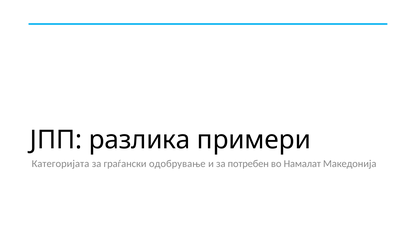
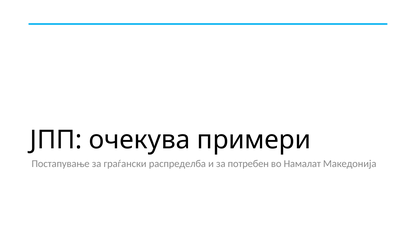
разлика: разлика -> очекува (140, 140)
Категоријата: Категоријата -> Постапување (61, 164)
одобрување: одобрување -> распределба (177, 164)
